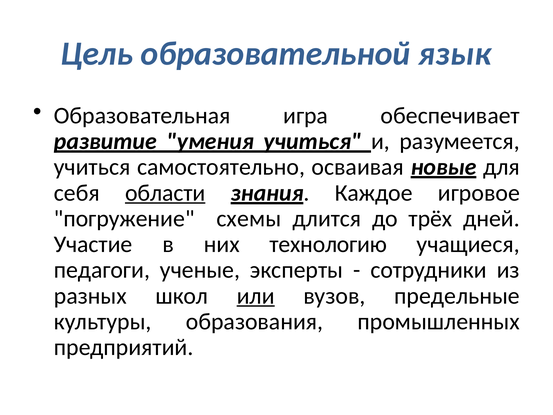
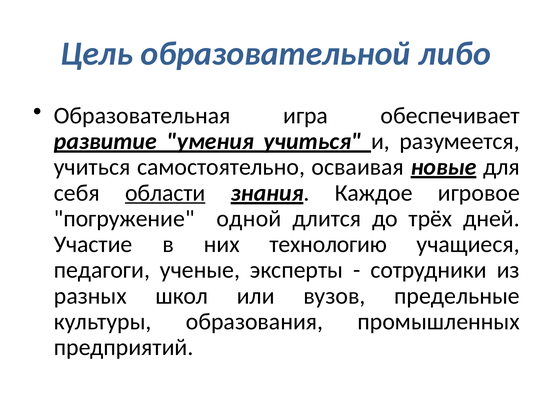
язык: язык -> либо (455, 54)
схемы: схемы -> одной (249, 218)
или underline: present -> none (256, 296)
